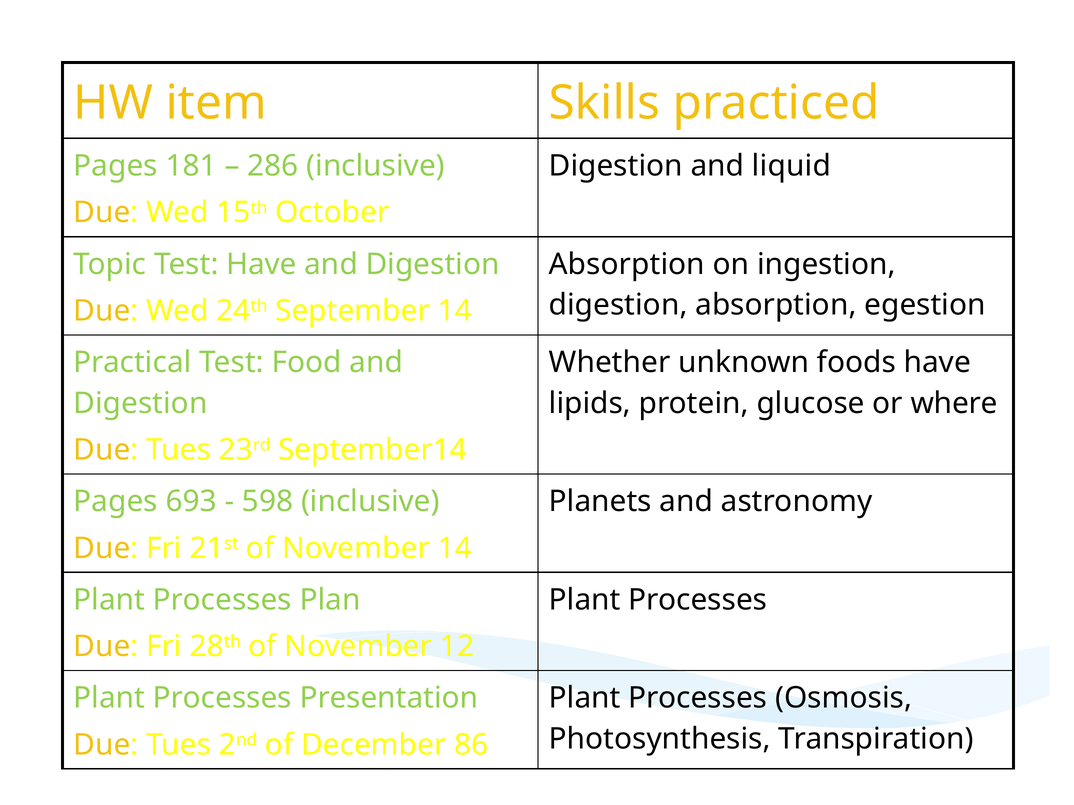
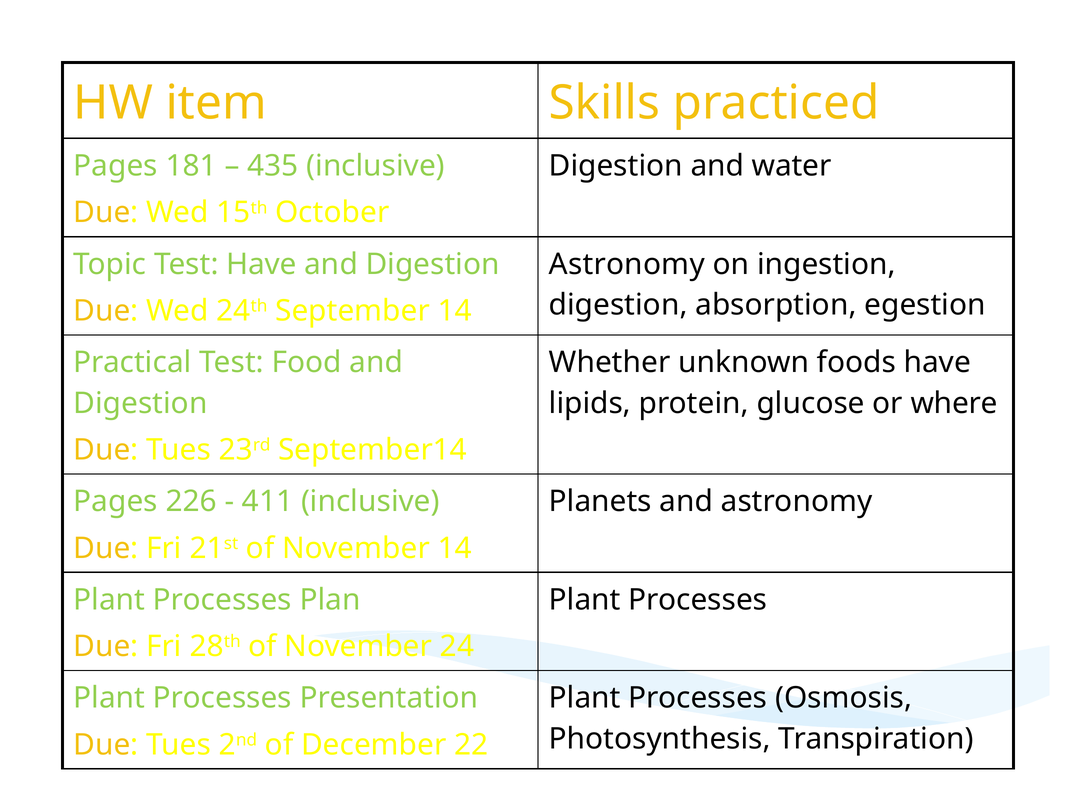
286: 286 -> 435 (273, 166)
liquid: liquid -> water (792, 166)
Absorption: Absorption -> Astronomy (627, 264)
693: 693 -> 226 (191, 502)
598: 598 -> 411 (268, 502)
12: 12 -> 24 (457, 647)
86: 86 -> 22 (471, 745)
